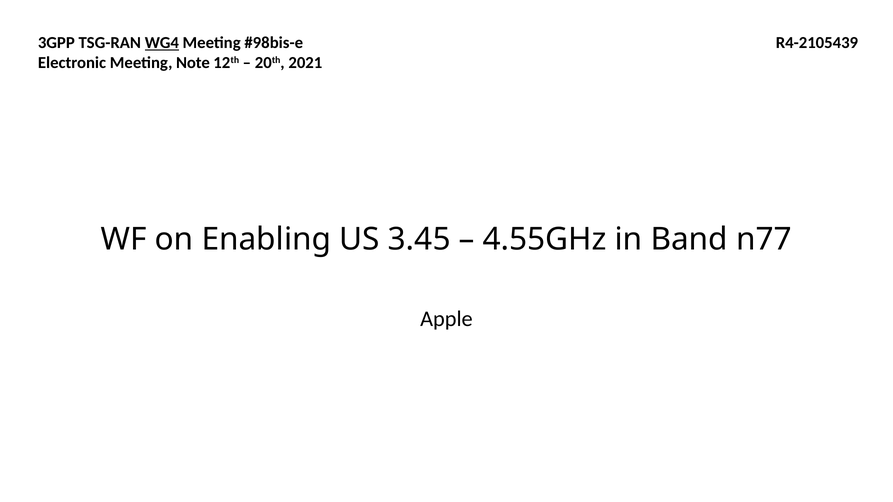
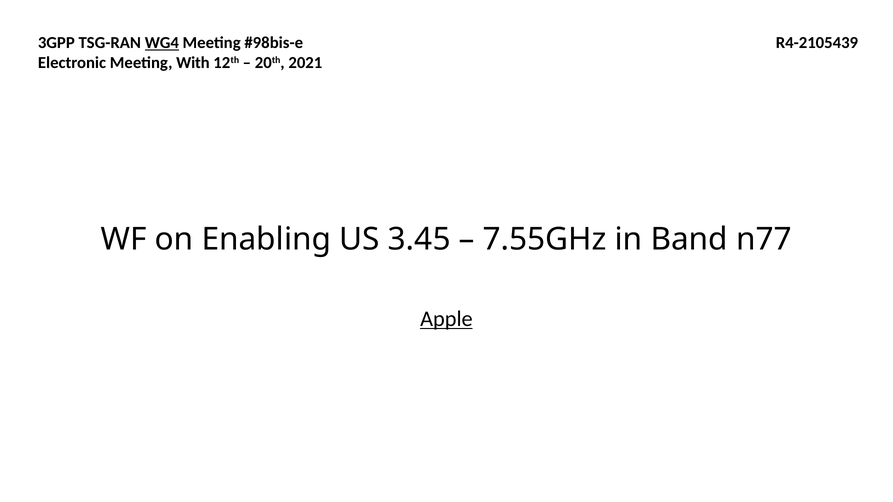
Note: Note -> With (193, 63)
4.55GHz: 4.55GHz -> 7.55GHz (545, 240)
Apple underline: none -> present (446, 319)
